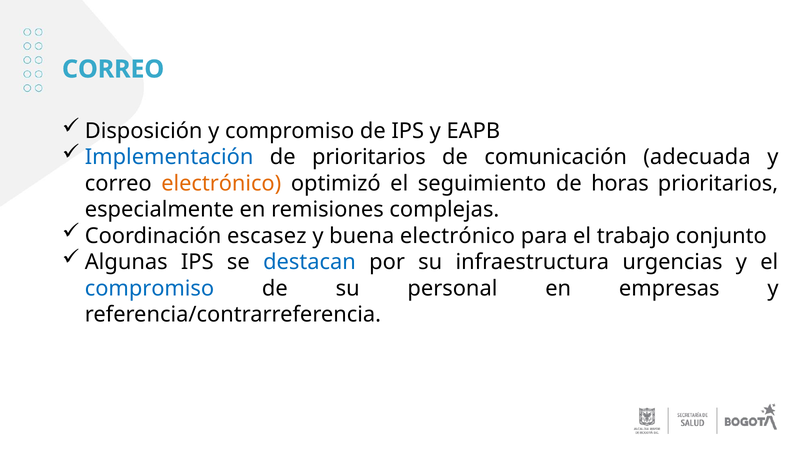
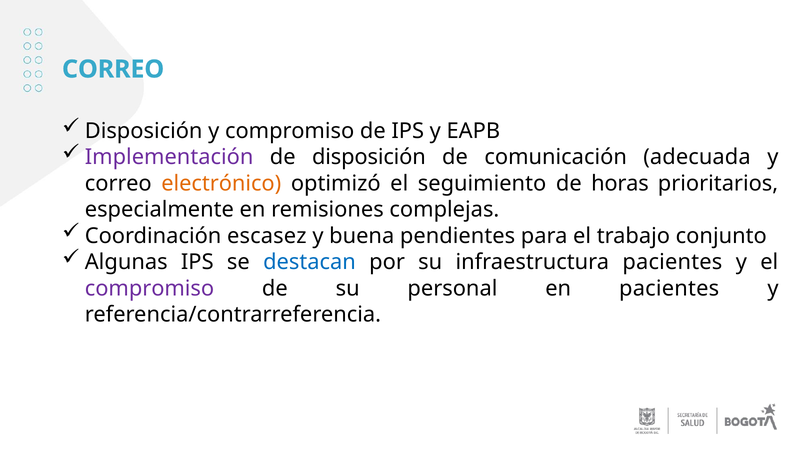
Implementación colour: blue -> purple (169, 157)
de prioritarios: prioritarios -> disposición (369, 157)
buena electrónico: electrónico -> pendientes (458, 236)
infraestructura urgencias: urgencias -> pacientes (672, 262)
compromiso colour: blue -> purple (149, 288)
en empresas: empresas -> pacientes (669, 288)
